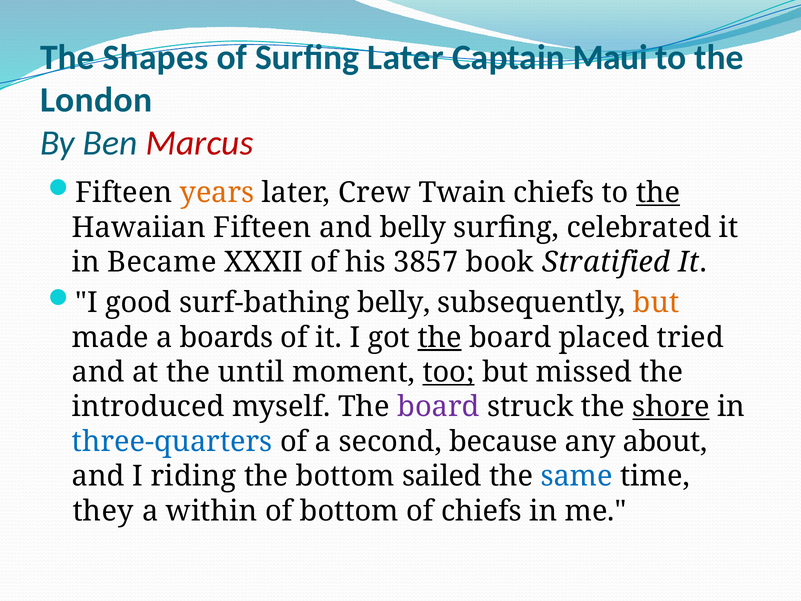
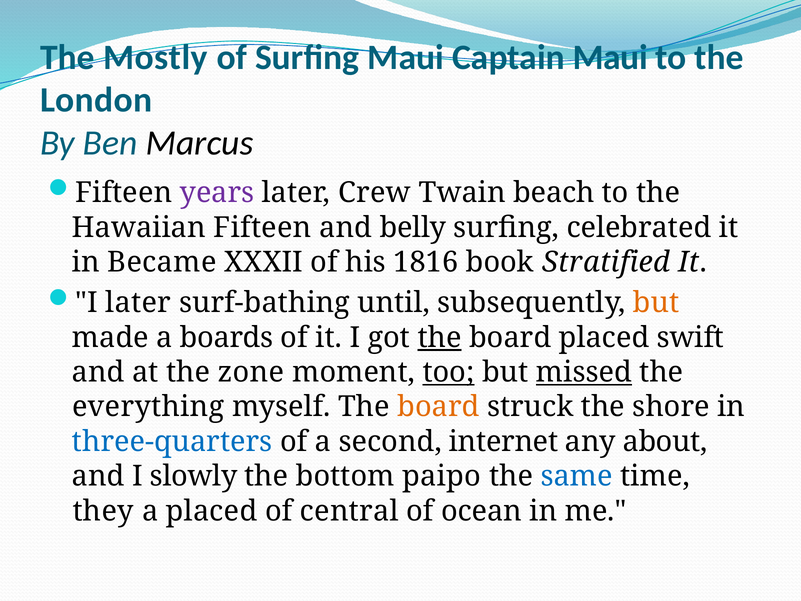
Shapes: Shapes -> Mostly (155, 57)
Surfing Later: Later -> Maui (406, 57)
Marcus colour: red -> black (200, 143)
years colour: orange -> purple (217, 193)
Twain chiefs: chiefs -> beach (554, 193)
the underline: present -> none (658, 193)
3857: 3857 -> 1816 (426, 262)
I good: good -> later (138, 303)
surf-bathing belly: belly -> until (394, 303)
tried: tried -> swift (691, 337)
until: until -> zone (251, 372)
missed underline: none -> present (584, 372)
introduced: introduced -> everything (148, 407)
board colour: purple -> orange (438, 407)
shore underline: present -> none (671, 407)
because: because -> internet (504, 441)
riding: riding -> slowly (194, 476)
sailed: sailed -> paipo (442, 476)
a within: within -> placed (212, 511)
of bottom: bottom -> central (349, 511)
of chiefs: chiefs -> ocean (482, 511)
